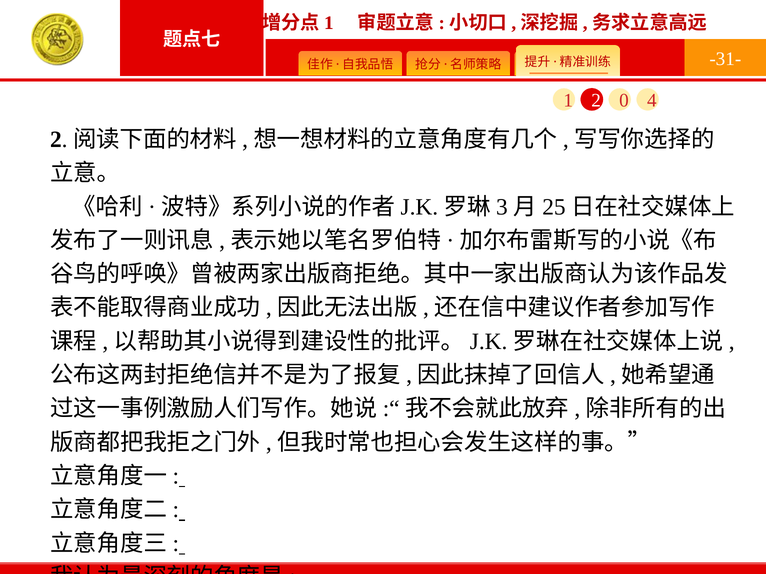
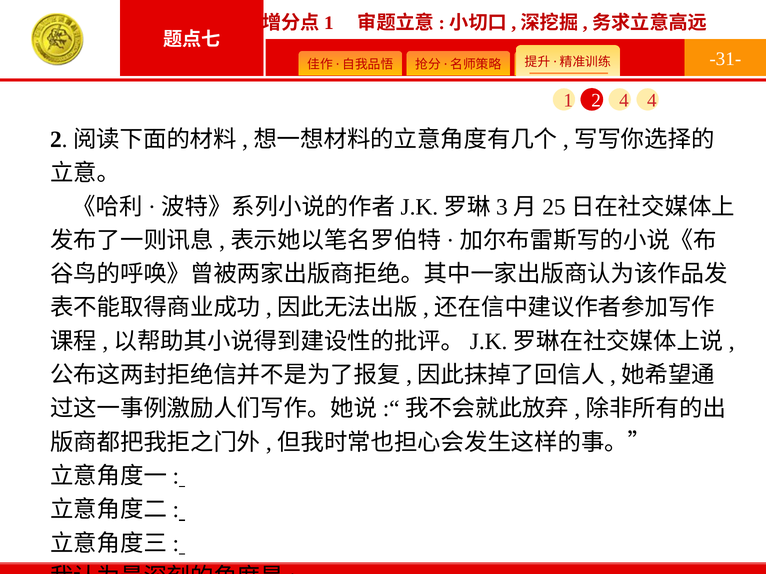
2 0: 0 -> 4 (624, 101)
